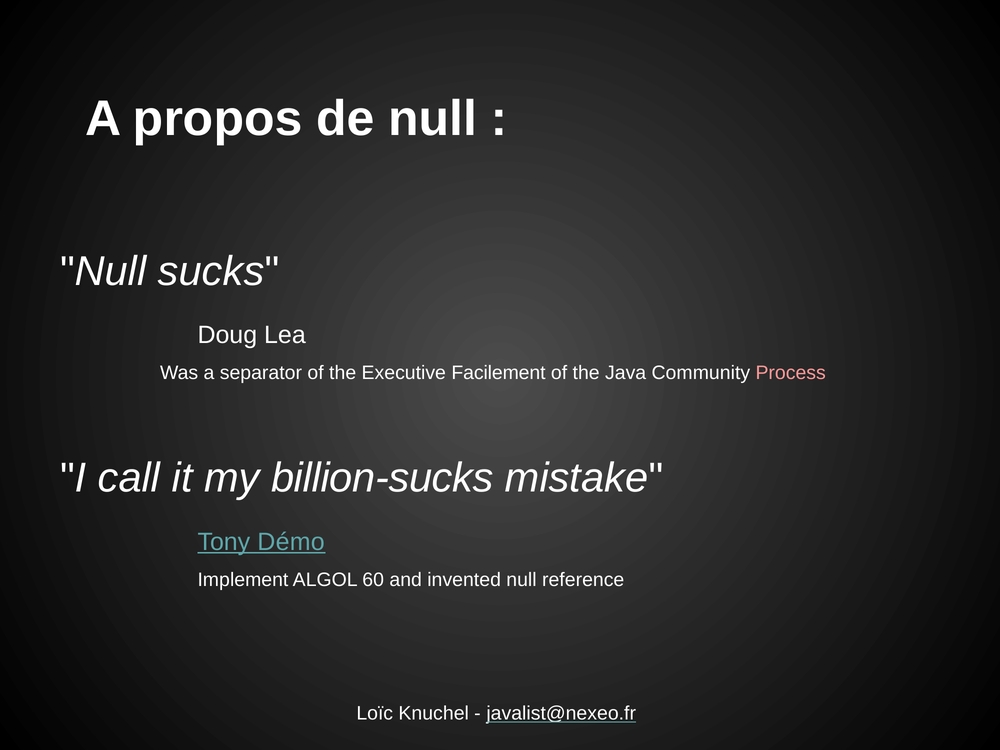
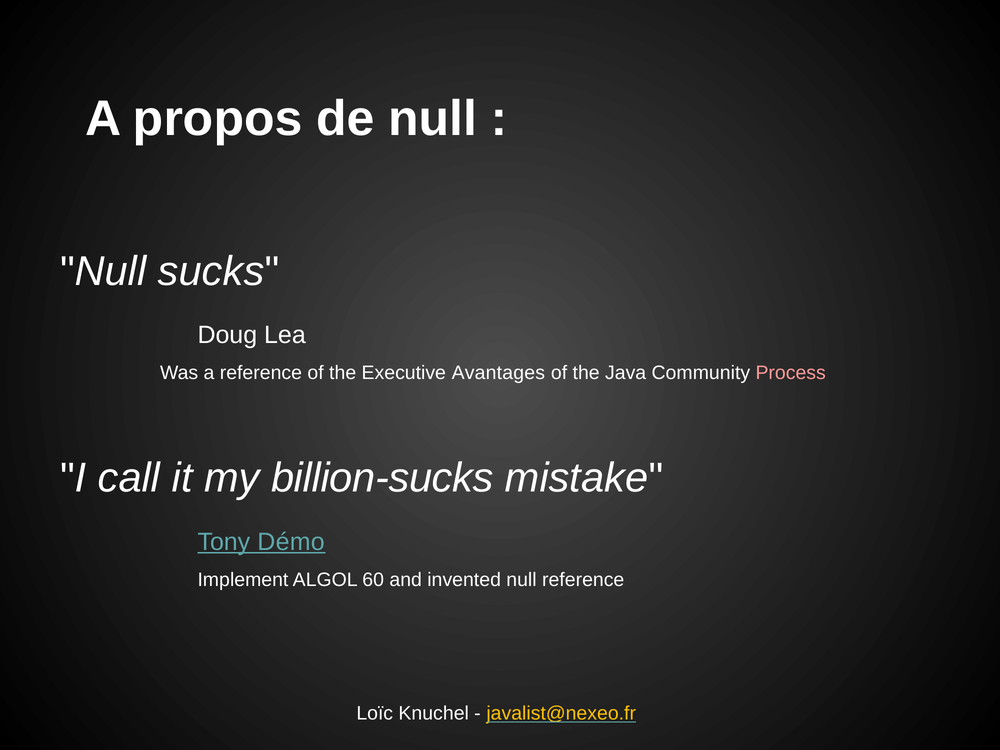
a separator: separator -> reference (261, 373)
Facilement: Facilement -> Avantages (498, 373)
javalist@nexeo.fr colour: white -> yellow (561, 713)
